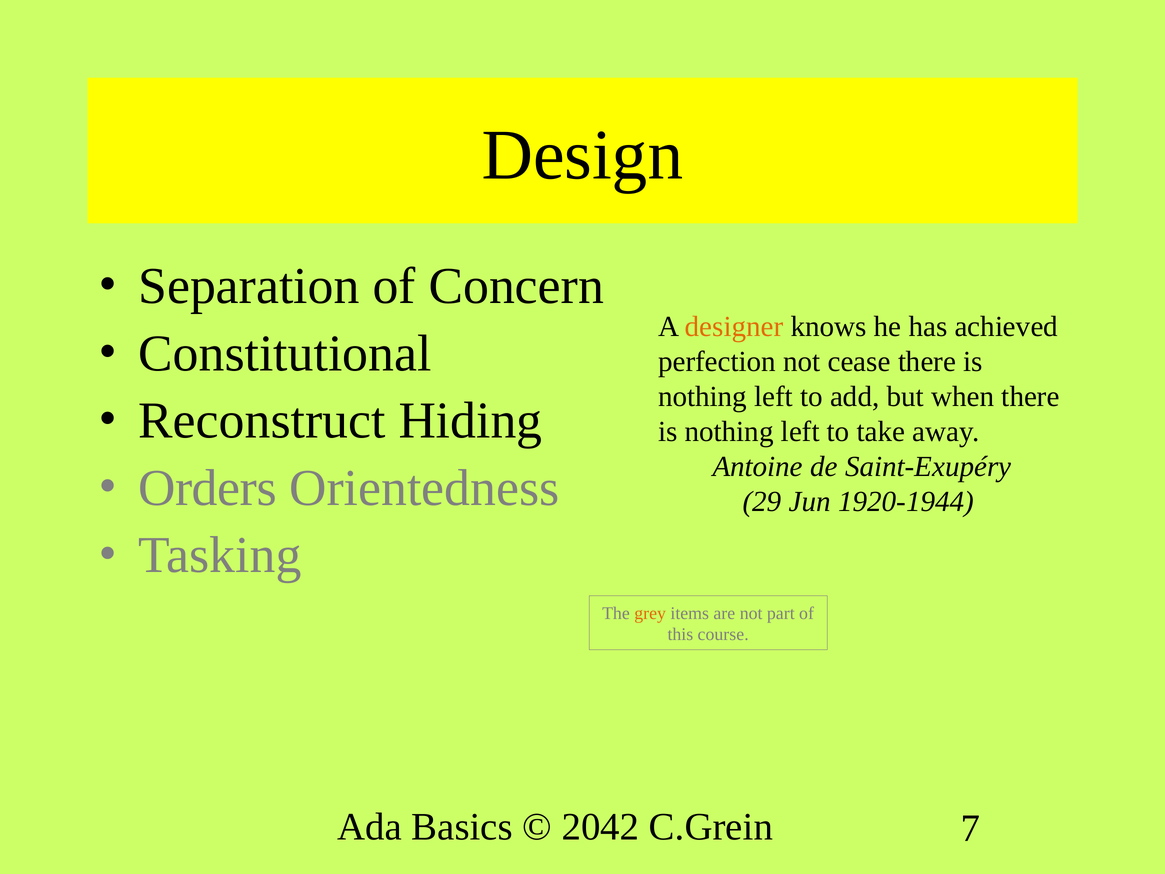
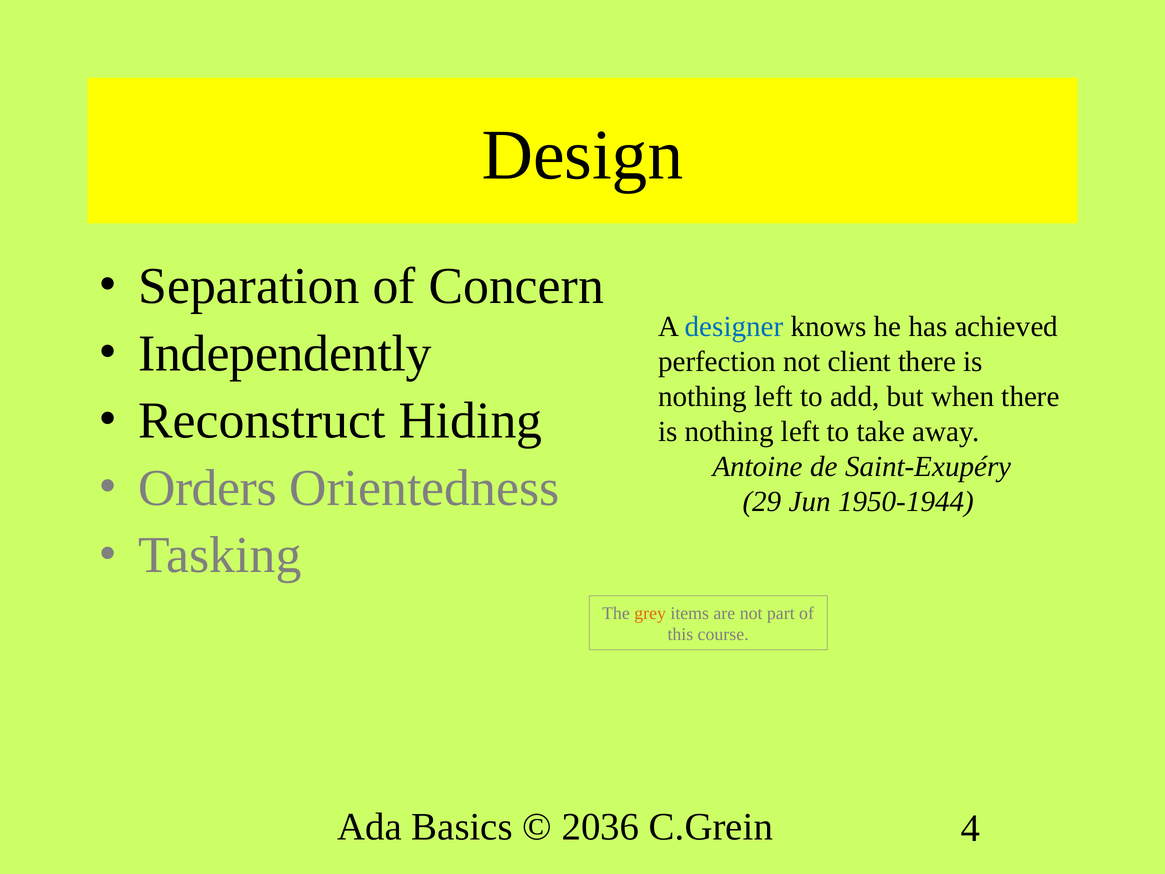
designer colour: orange -> blue (734, 327)
Constitutional: Constitutional -> Independently (285, 353)
cease: cease -> client (859, 362)
1920-1944: 1920-1944 -> 1950-1944 (906, 502)
2042: 2042 -> 2036 (600, 827)
7: 7 -> 4 (971, 828)
